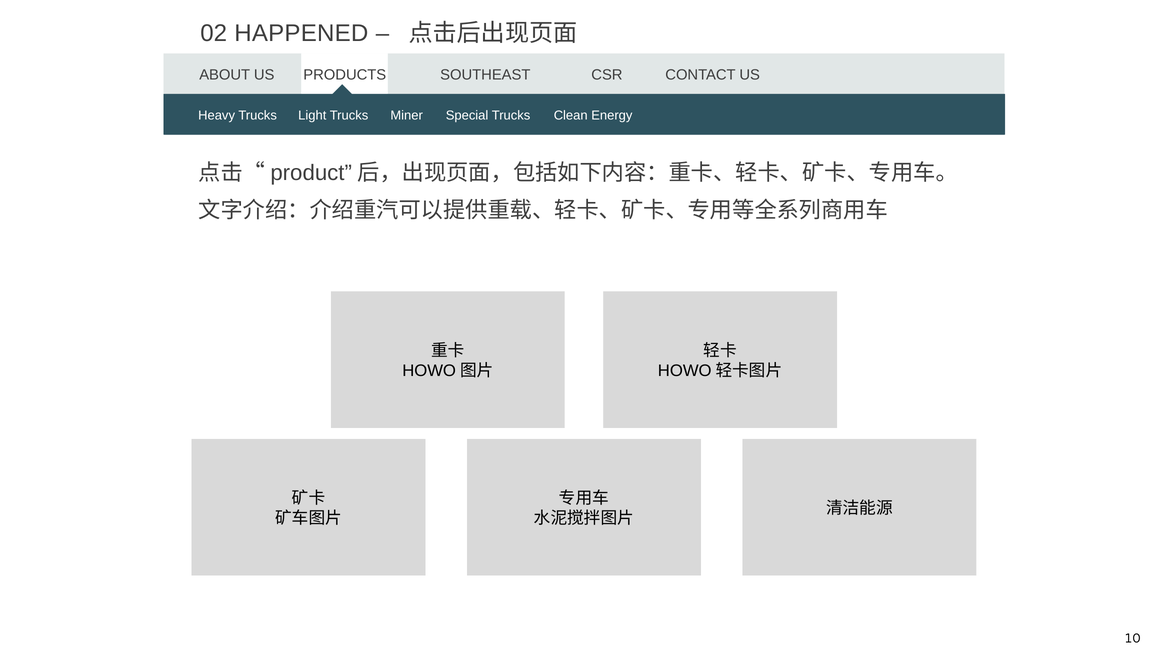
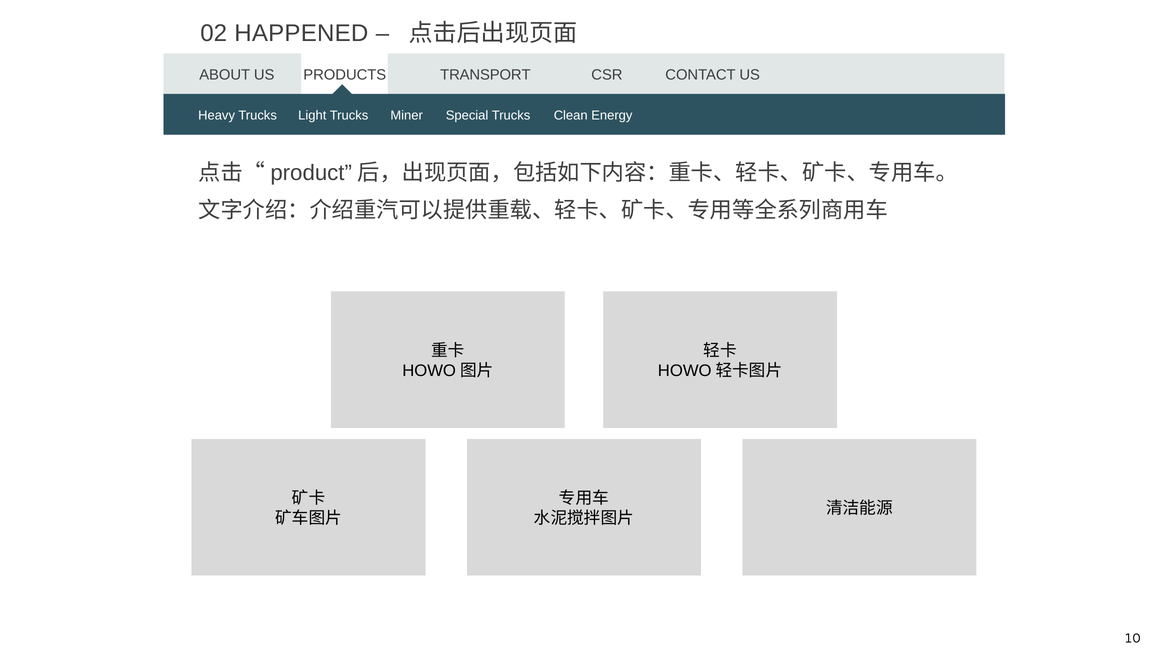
SOUTHEAST: SOUTHEAST -> TRANSPORT (485, 75)
